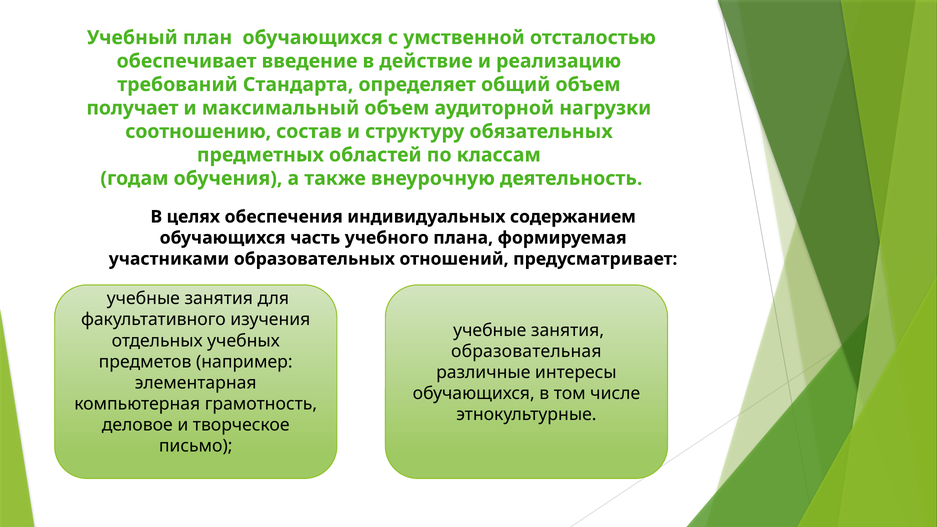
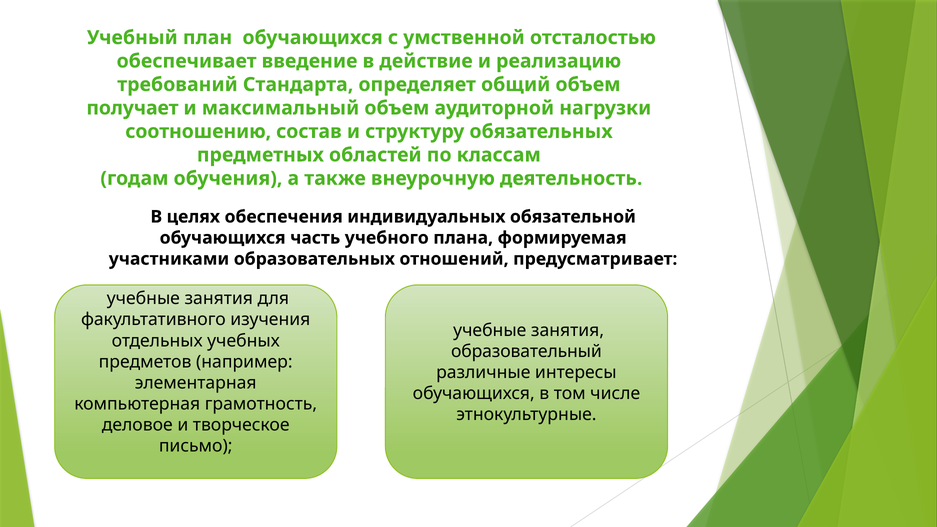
содержанием: содержанием -> обязательной (573, 217)
образовательная: образовательная -> образовательный (526, 351)
